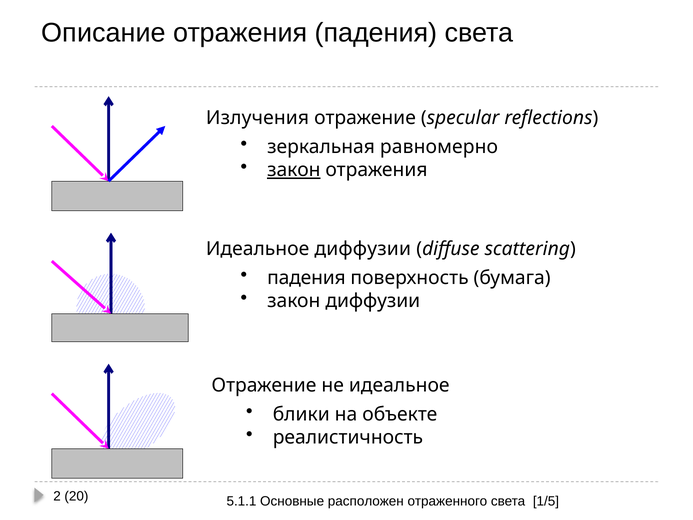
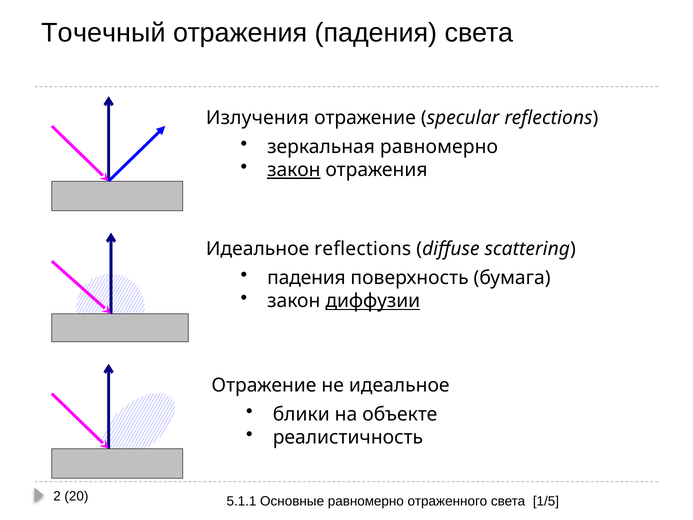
Описание: Описание -> Точечный (104, 33)
Идеальное диффузии: диффузии -> reflections (363, 249)
диффузии underline: none -> present (373, 301)
Основные расположен: расположен -> равномерно (366, 501)
